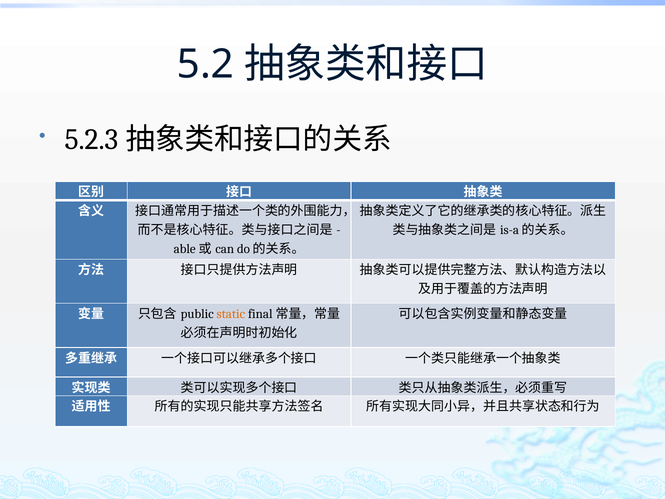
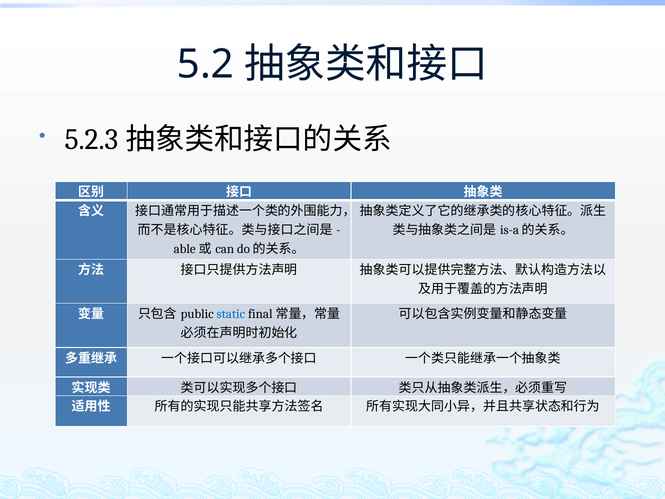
static colour: orange -> blue (231, 314)
